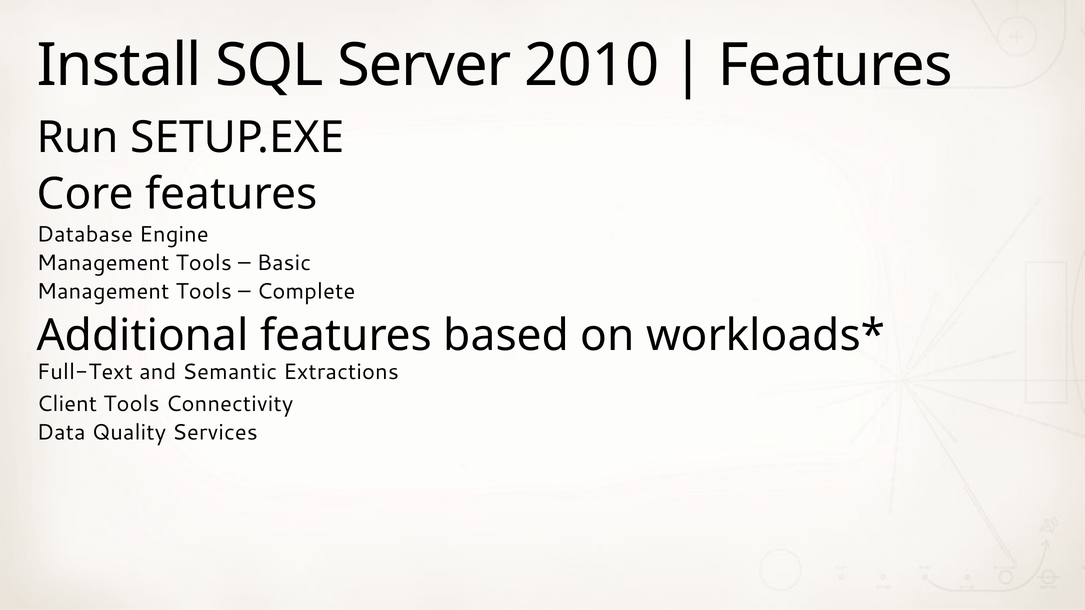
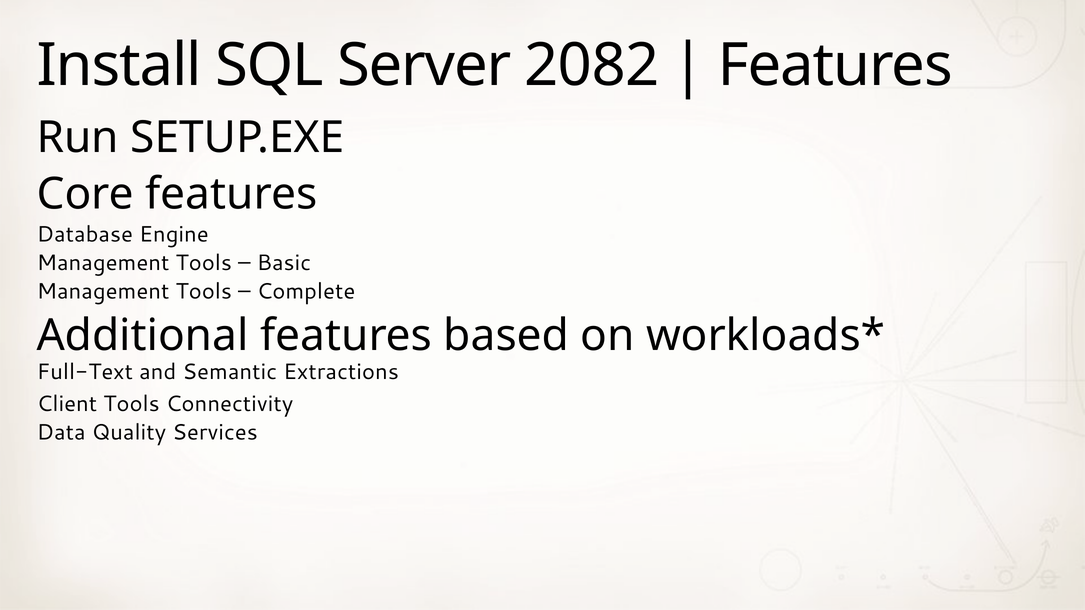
2010: 2010 -> 2082 (592, 66)
